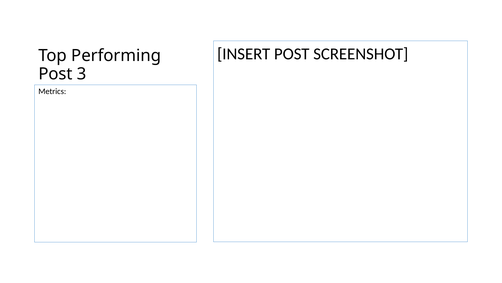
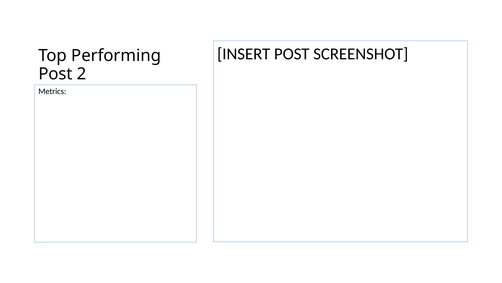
3: 3 -> 2 (82, 74)
